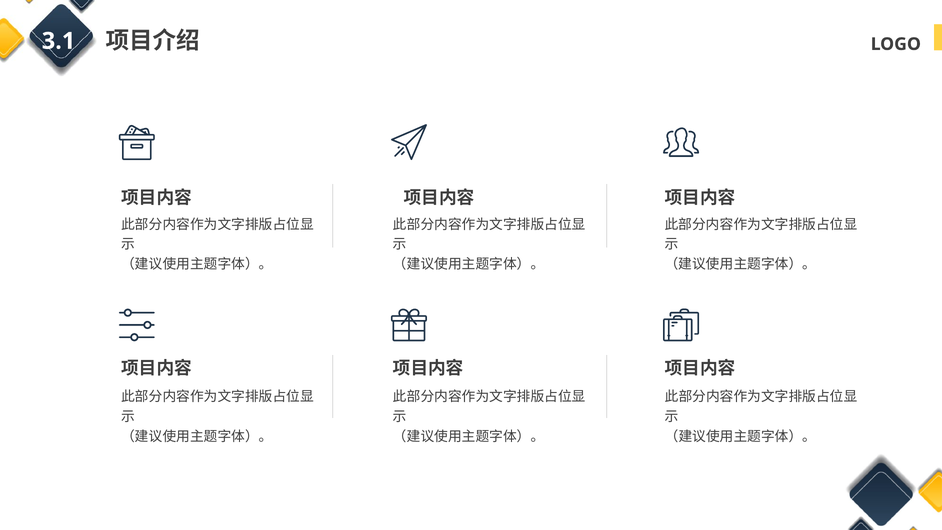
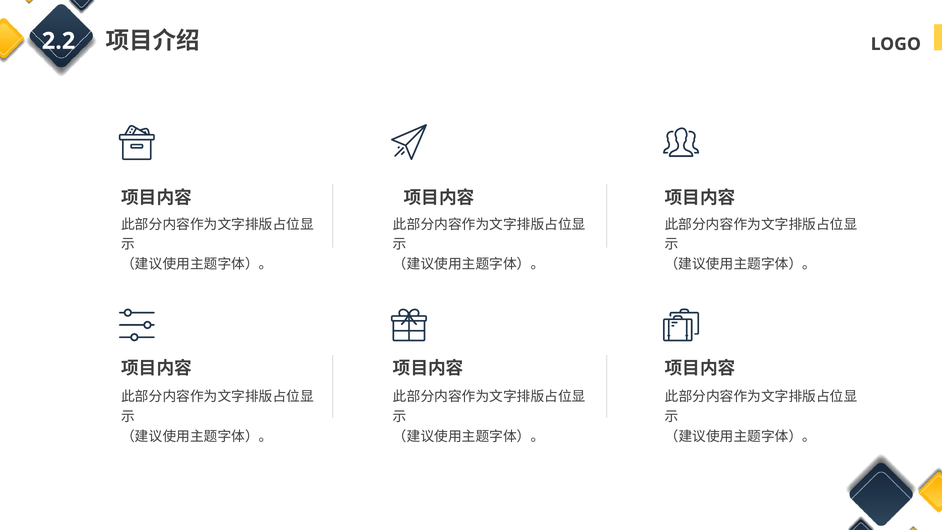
3.1: 3.1 -> 2.2 (59, 41)
